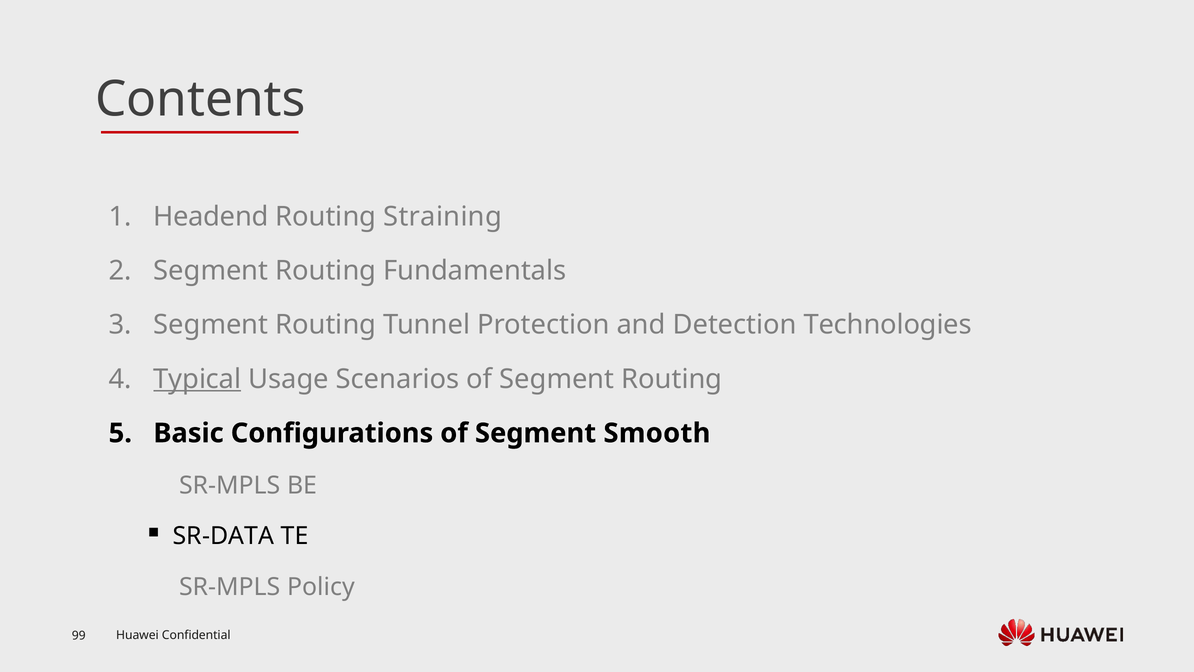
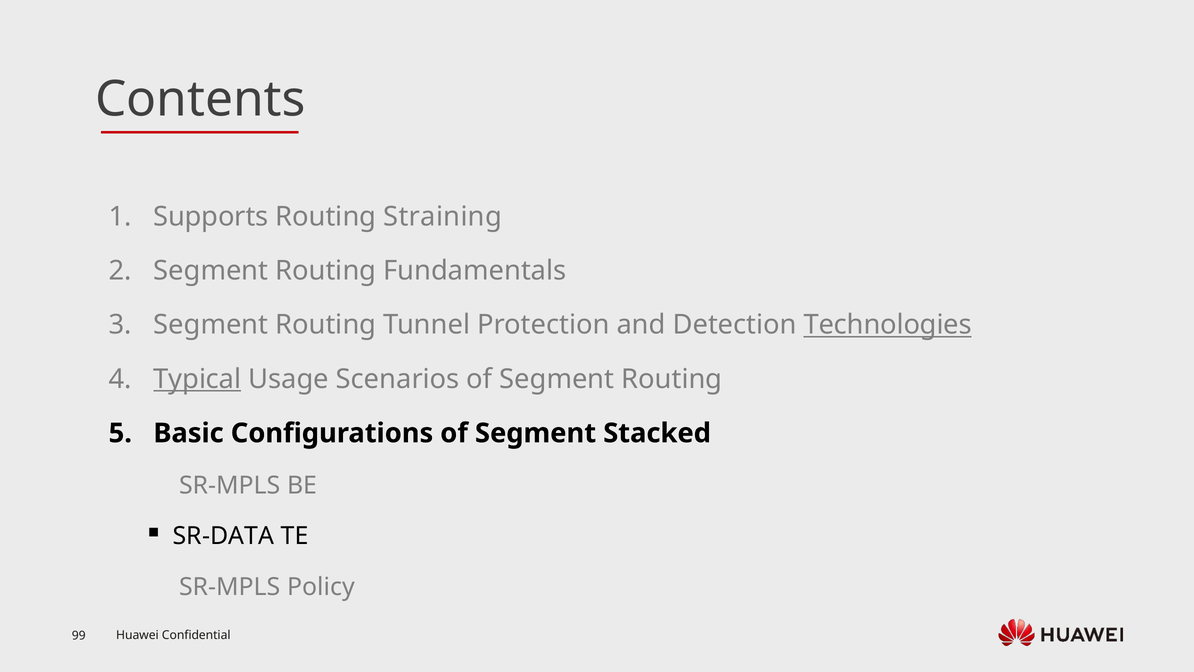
Headend: Headend -> Supports (211, 217)
Technologies underline: none -> present (888, 325)
Smooth: Smooth -> Stacked (657, 433)
